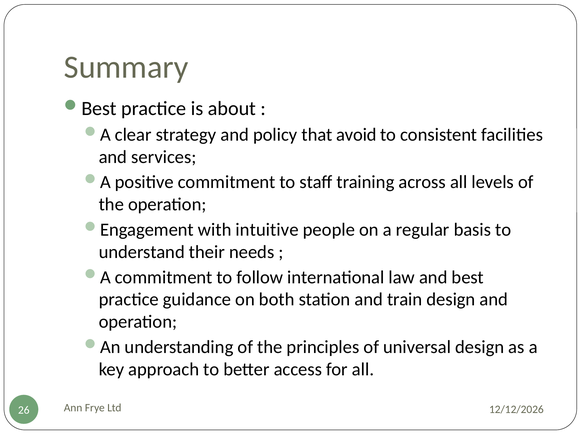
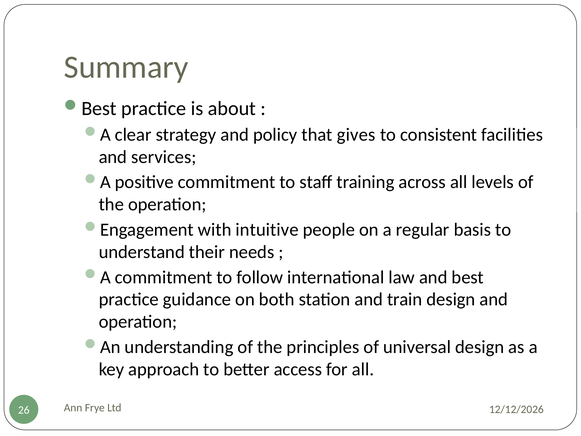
avoid: avoid -> gives (356, 135)
